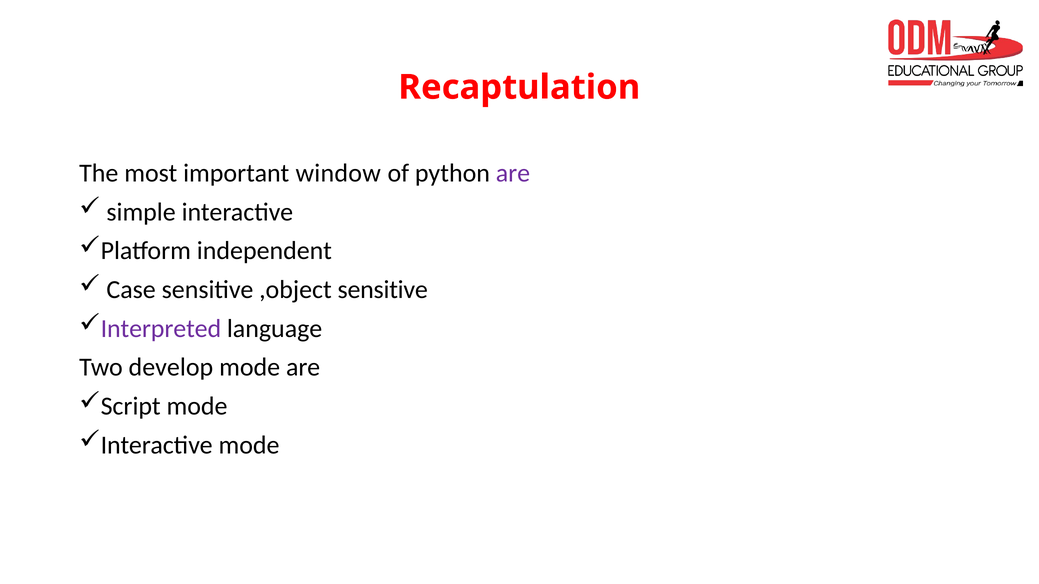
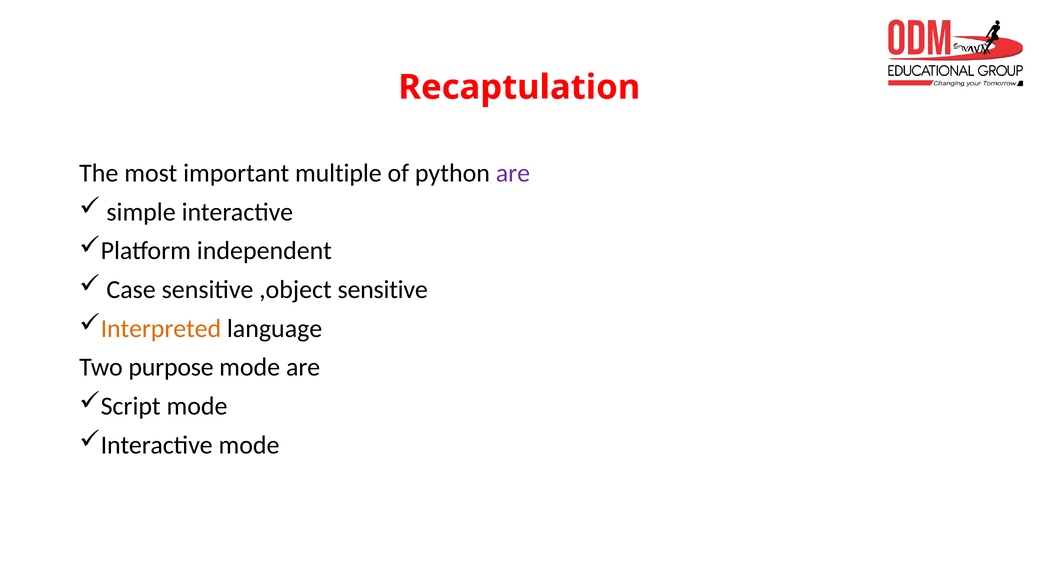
window: window -> multiple (338, 173)
Interpreted colour: purple -> orange (161, 329)
develop: develop -> purpose (171, 368)
